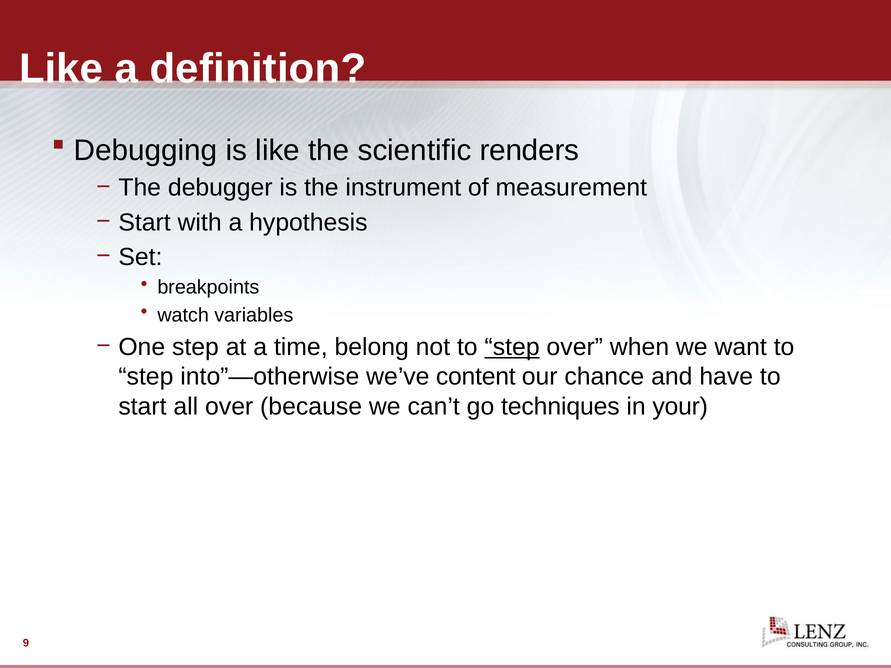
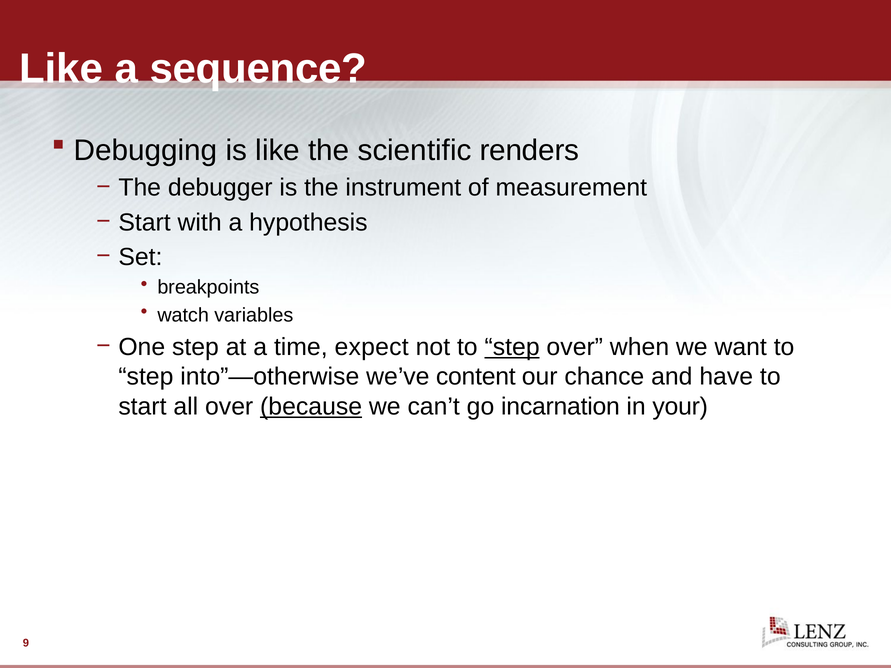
definition: definition -> sequence (258, 69)
belong: belong -> expect (372, 347)
because underline: none -> present (311, 407)
techniques: techniques -> incarnation (560, 407)
